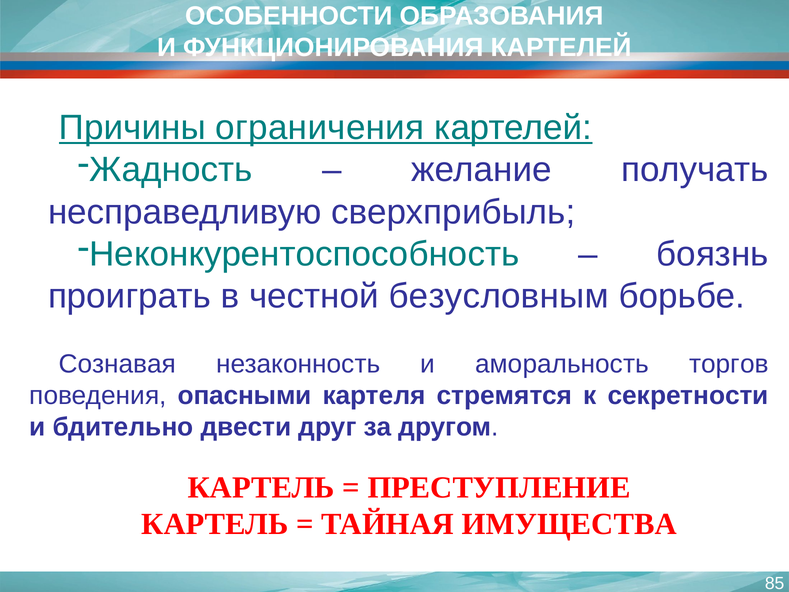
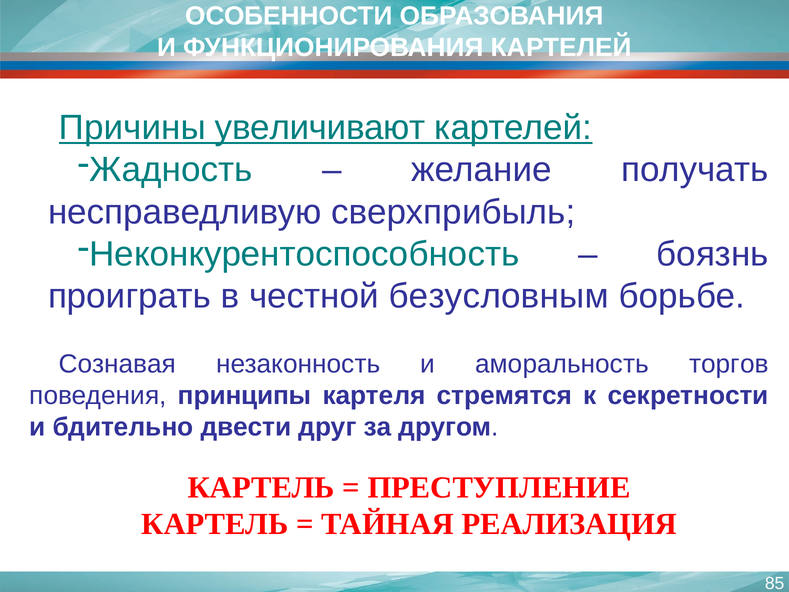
ограничения: ограничения -> увеличивают (320, 128)
опасными: опасными -> принципы (245, 395)
ИМУЩЕСТВА: ИМУЩЕСТВА -> РЕАЛИЗАЦИЯ (569, 524)
